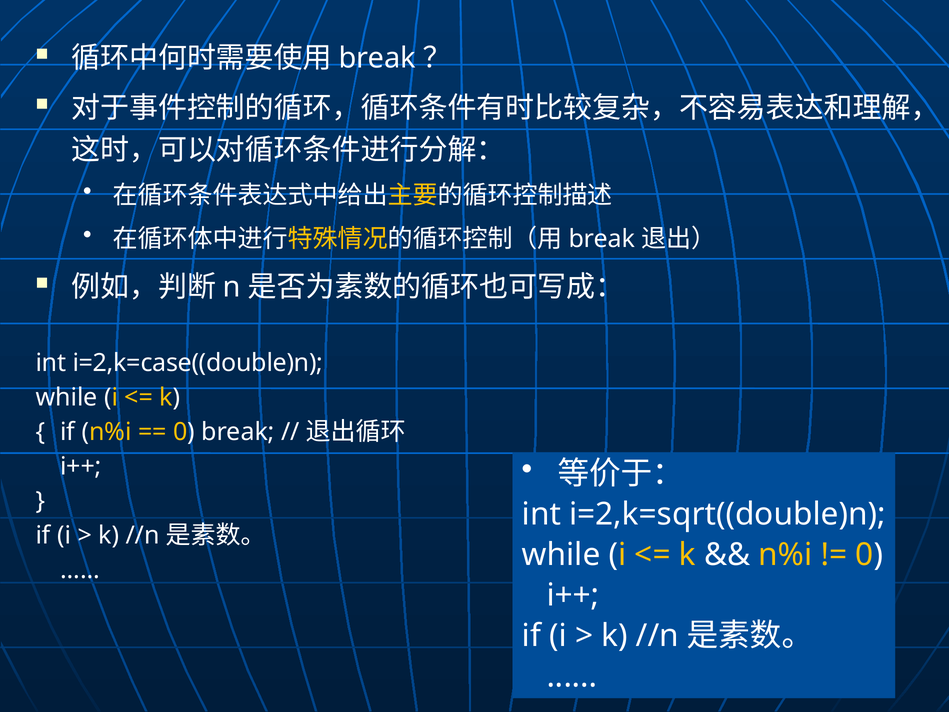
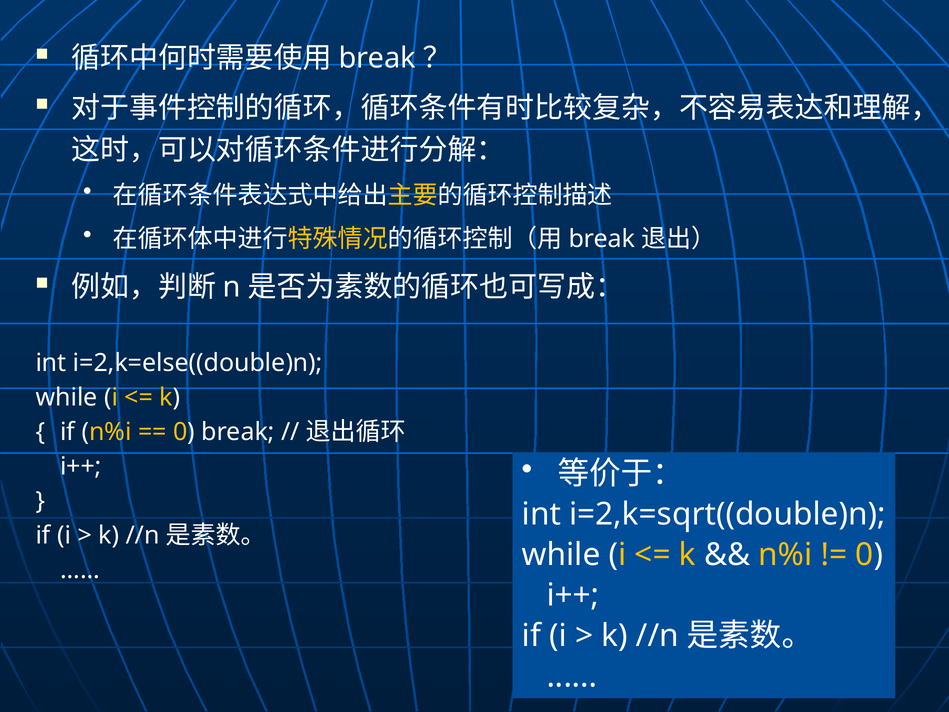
i=2,k=case((double)n: i=2,k=case((double)n -> i=2,k=else((double)n (198, 363)
